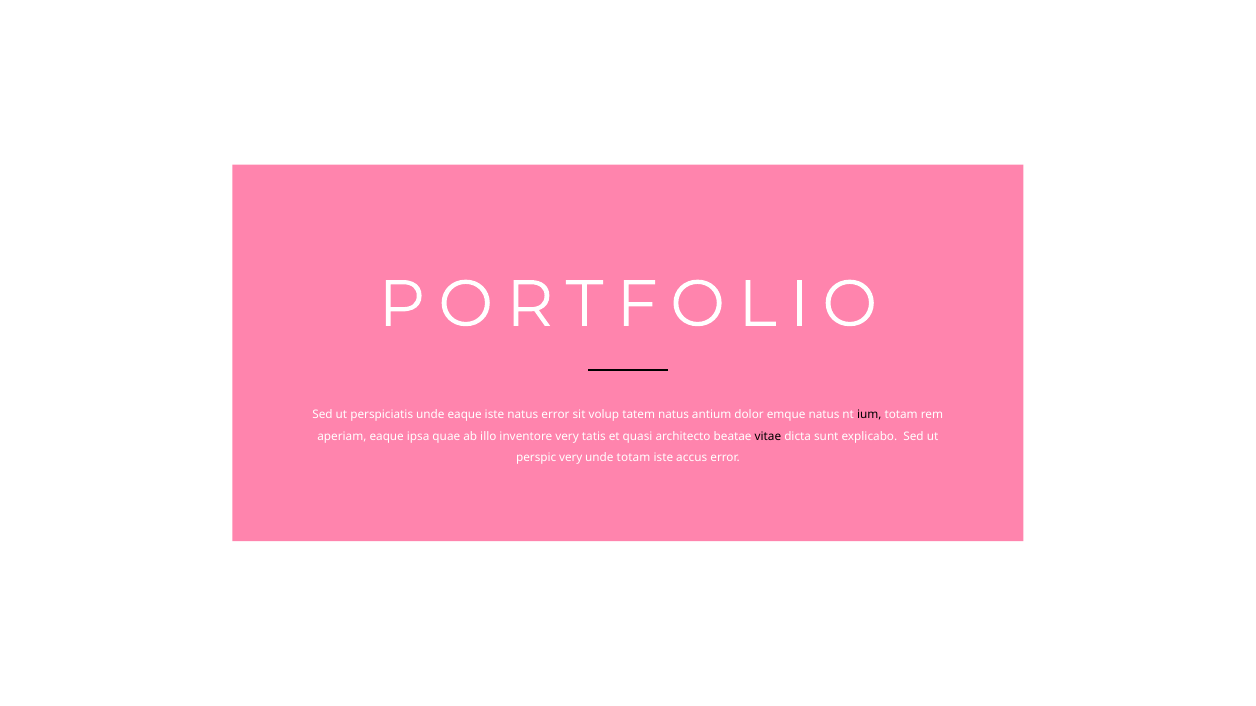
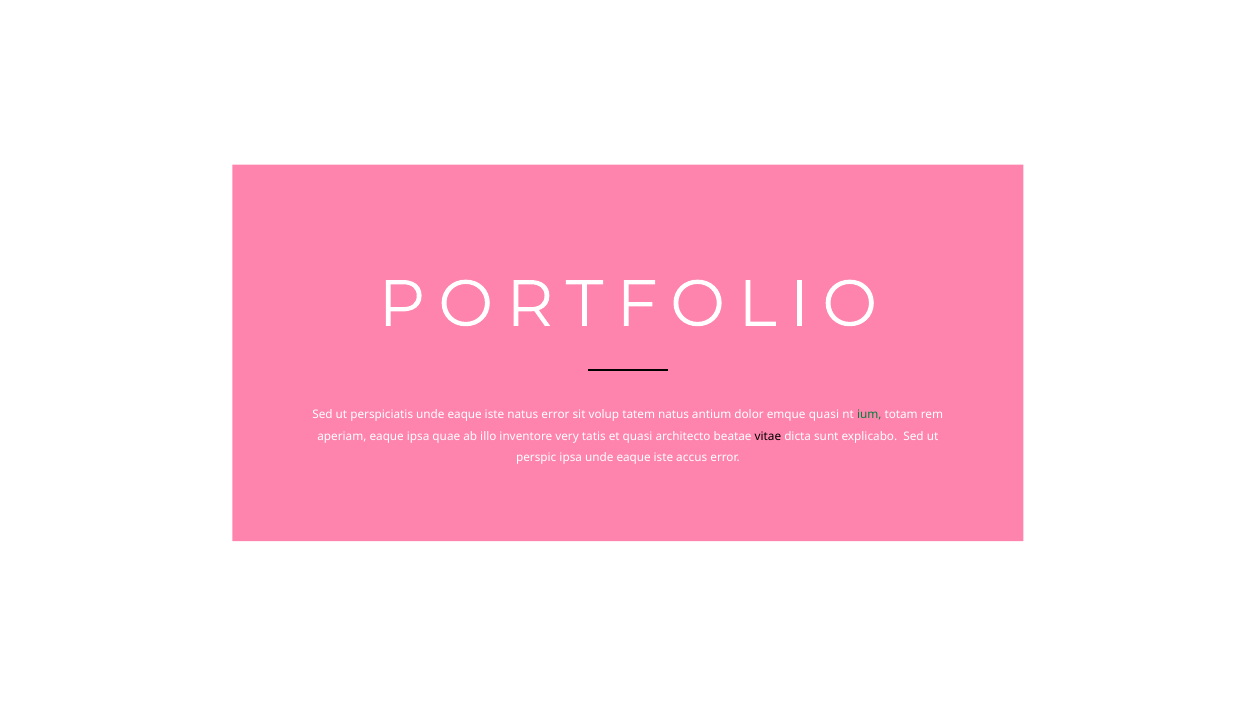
emque natus: natus -> quasi (824, 415)
ium colour: black -> green (869, 415)
perspic very: very -> ipsa (571, 458)
totam: totam -> eaque (634, 458)
